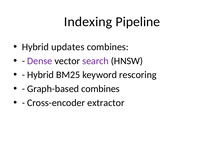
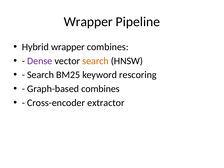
Indexing: Indexing -> Wrapper (88, 22)
Hybrid updates: updates -> wrapper (68, 47)
search colour: purple -> orange (96, 61)
Hybrid: Hybrid -> Search (41, 75)
